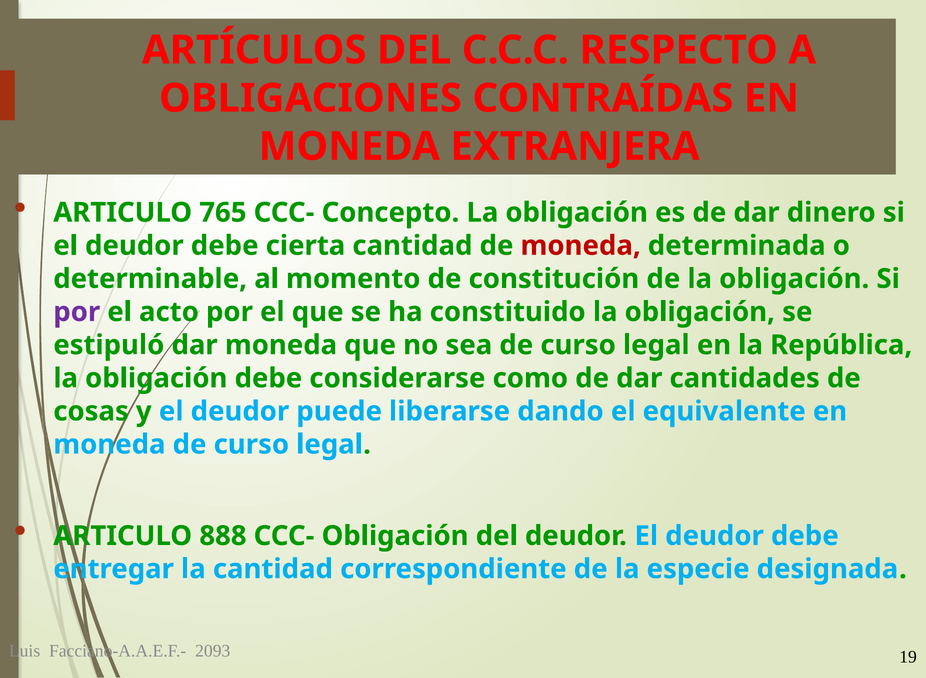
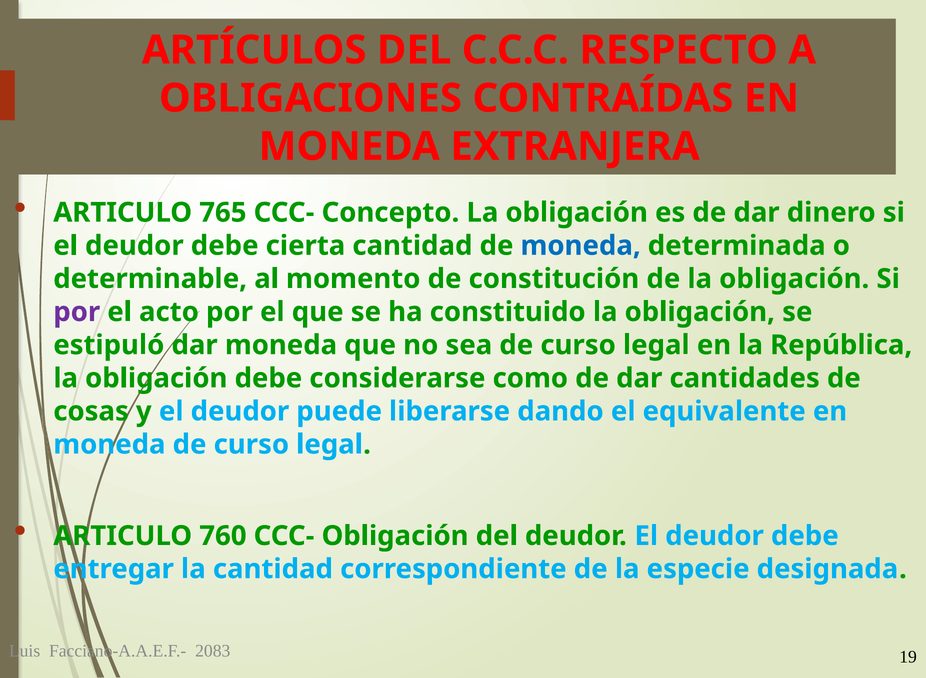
moneda colour: red -> blue (581, 246)
888: 888 -> 760 (223, 536)
2093: 2093 -> 2083 (213, 650)
